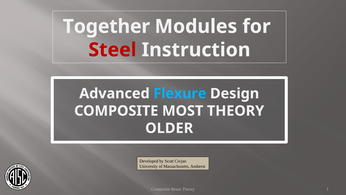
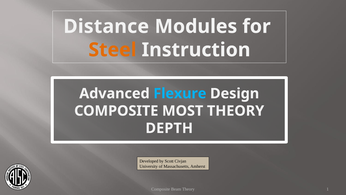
Together: Together -> Distance (106, 26)
Steel colour: red -> orange (112, 50)
OLDER: OLDER -> DEPTH (169, 128)
